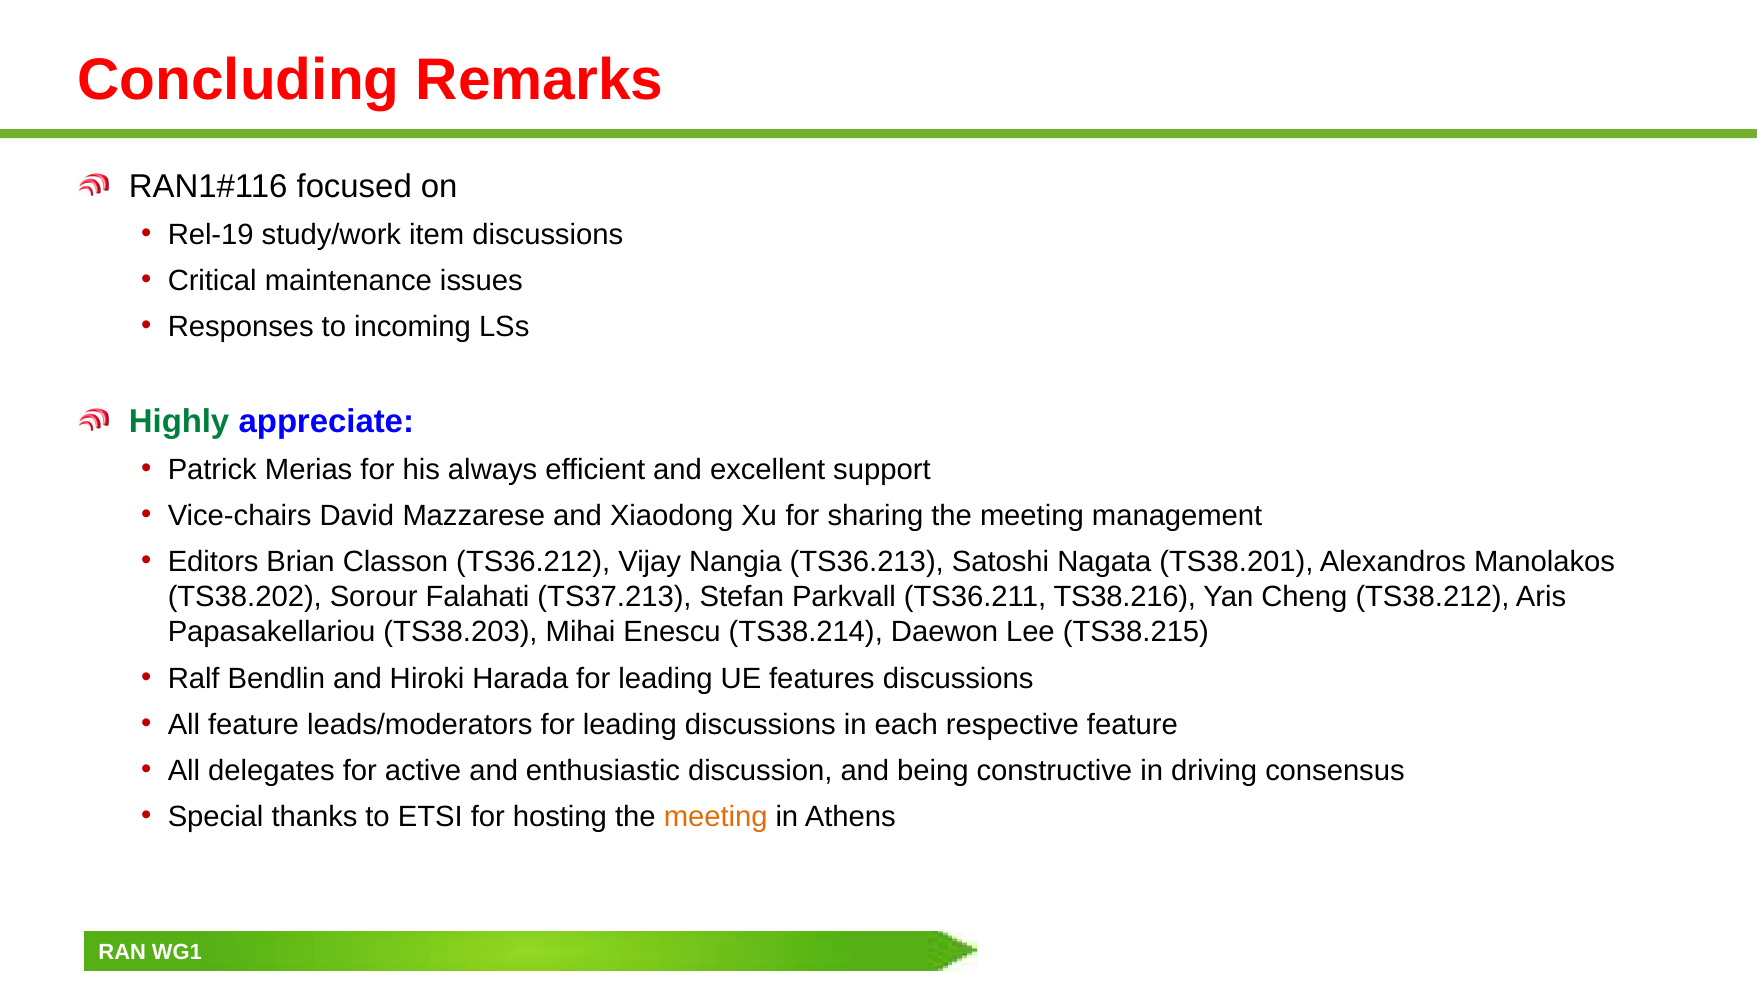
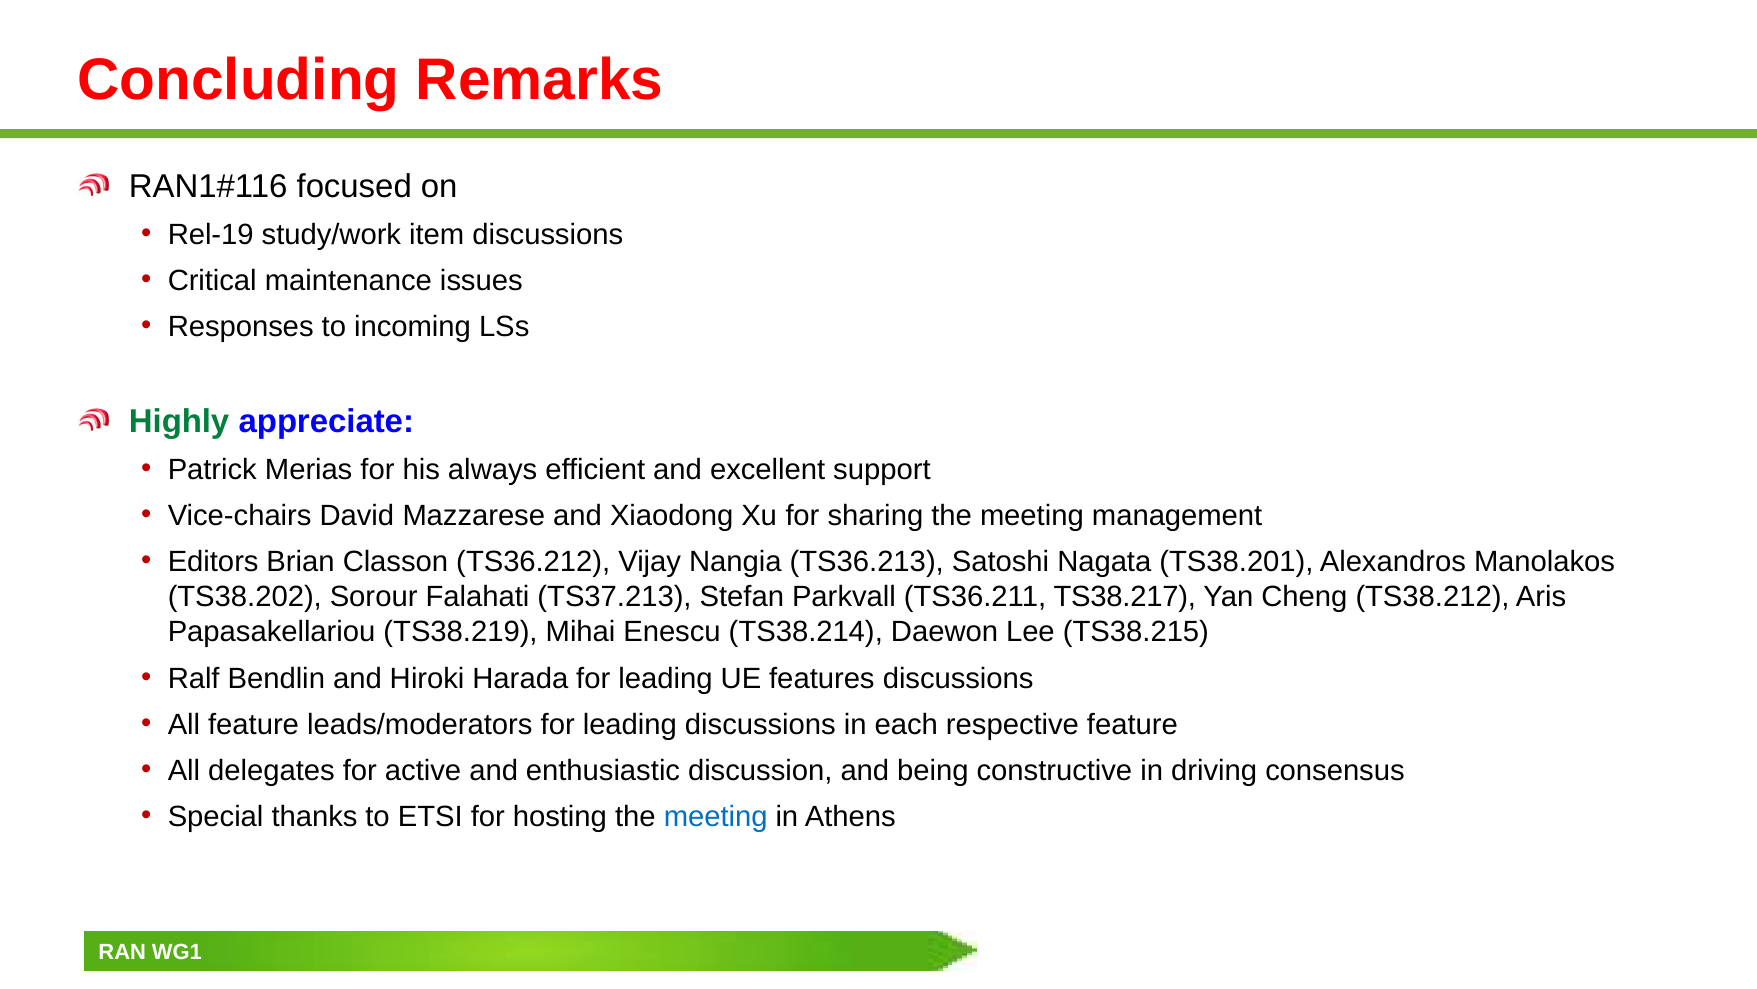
TS38.216: TS38.216 -> TS38.217 (1125, 597)
TS38.203: TS38.203 -> TS38.219 (461, 632)
meeting colour: orange -> blue (716, 816)
